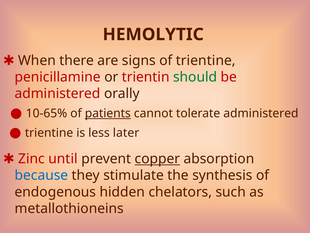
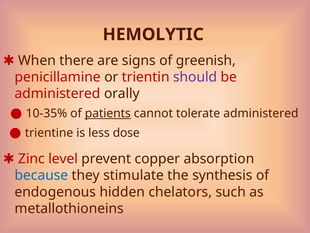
of trientine: trientine -> greenish (206, 60)
should colour: green -> purple (195, 77)
10-65%: 10-65% -> 10-35% (46, 113)
later: later -> dose (126, 133)
until: until -> level (63, 159)
copper underline: present -> none (157, 159)
